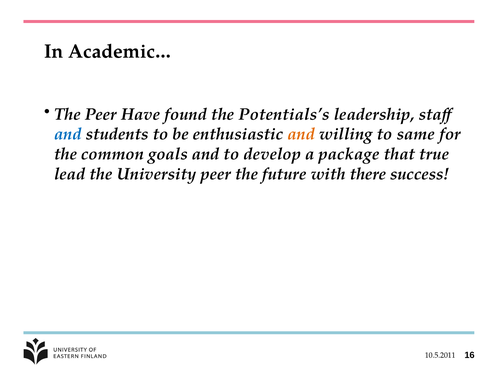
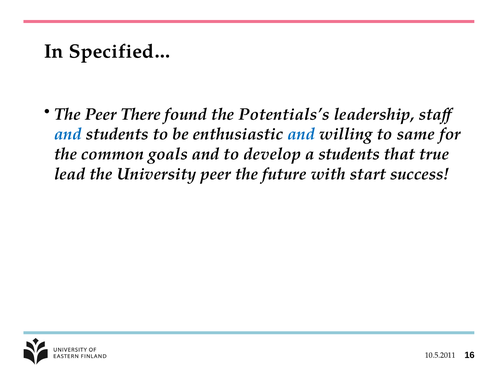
Academic…: Academic… -> Specified… (120, 52)
Have: Have -> There (141, 114)
and colour: orange -> blue (301, 134)
a package: package -> students (349, 154)
there: there -> start (368, 174)
